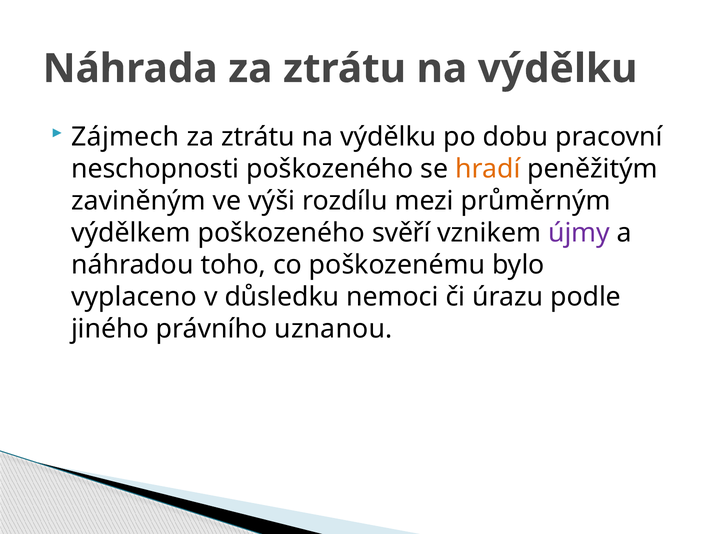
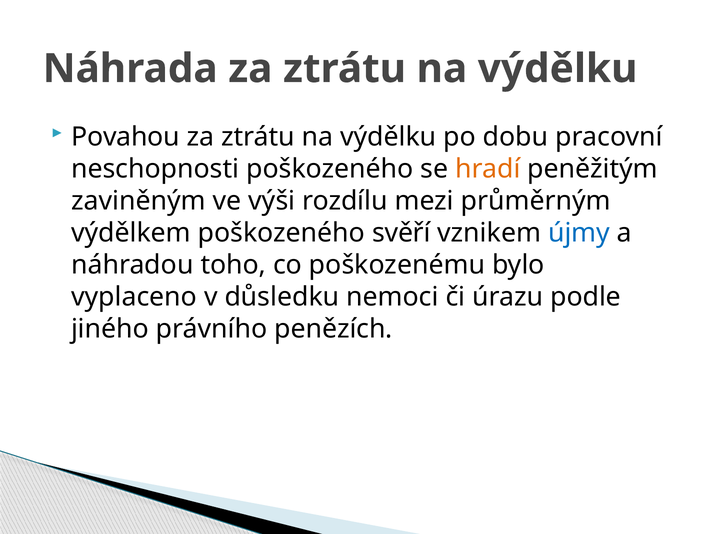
Zájmech: Zájmech -> Povahou (126, 137)
újmy colour: purple -> blue (579, 233)
uznanou: uznanou -> penězích (334, 329)
